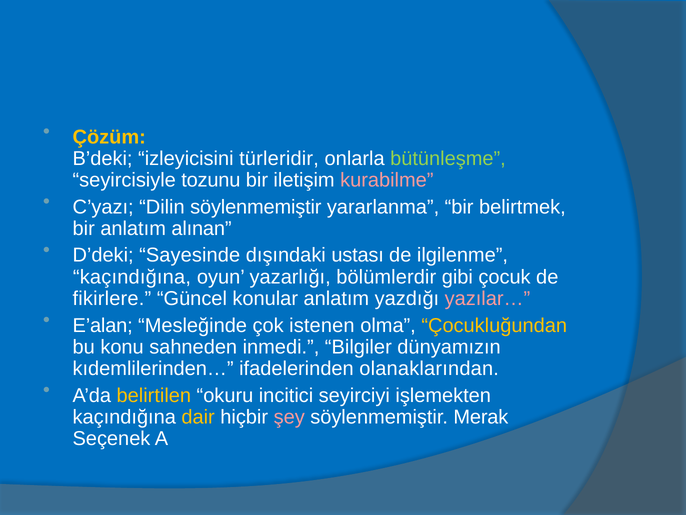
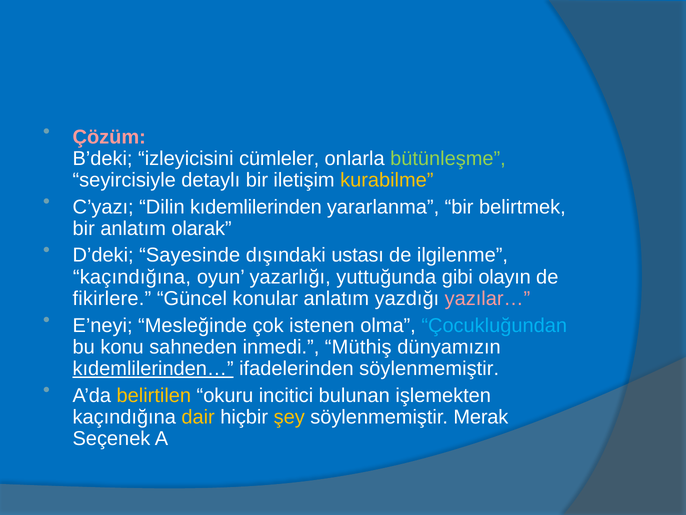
Çözüm colour: yellow -> pink (109, 137)
türleridir: türleridir -> cümleler (279, 158)
tozunu: tozunu -> detaylı (211, 180)
kurabilme colour: pink -> yellow (387, 180)
Dilin söylenmemiştir: söylenmemiştir -> kıdemlilerinden (256, 207)
alınan: alınan -> olarak (202, 228)
bölümlerdir: bölümlerdir -> yuttuğunda (386, 277)
çocuk: çocuk -> olayın (505, 277)
E’alan: E’alan -> E’neyi (103, 325)
Çocukluğundan colour: yellow -> light blue (494, 325)
Bilgiler: Bilgiler -> Müthiş (358, 347)
kıdemlilerinden… underline: none -> present (153, 368)
ifadelerinden olanaklarından: olanaklarından -> söylenmemiştir (429, 368)
seyirciyi: seyirciyi -> bulunan (354, 395)
şey colour: pink -> yellow (289, 417)
